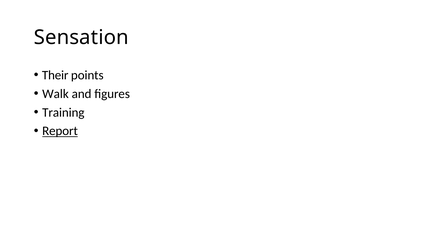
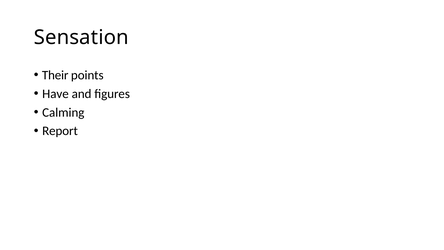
Walk: Walk -> Have (55, 94)
Training: Training -> Calming (63, 112)
Report underline: present -> none (60, 131)
